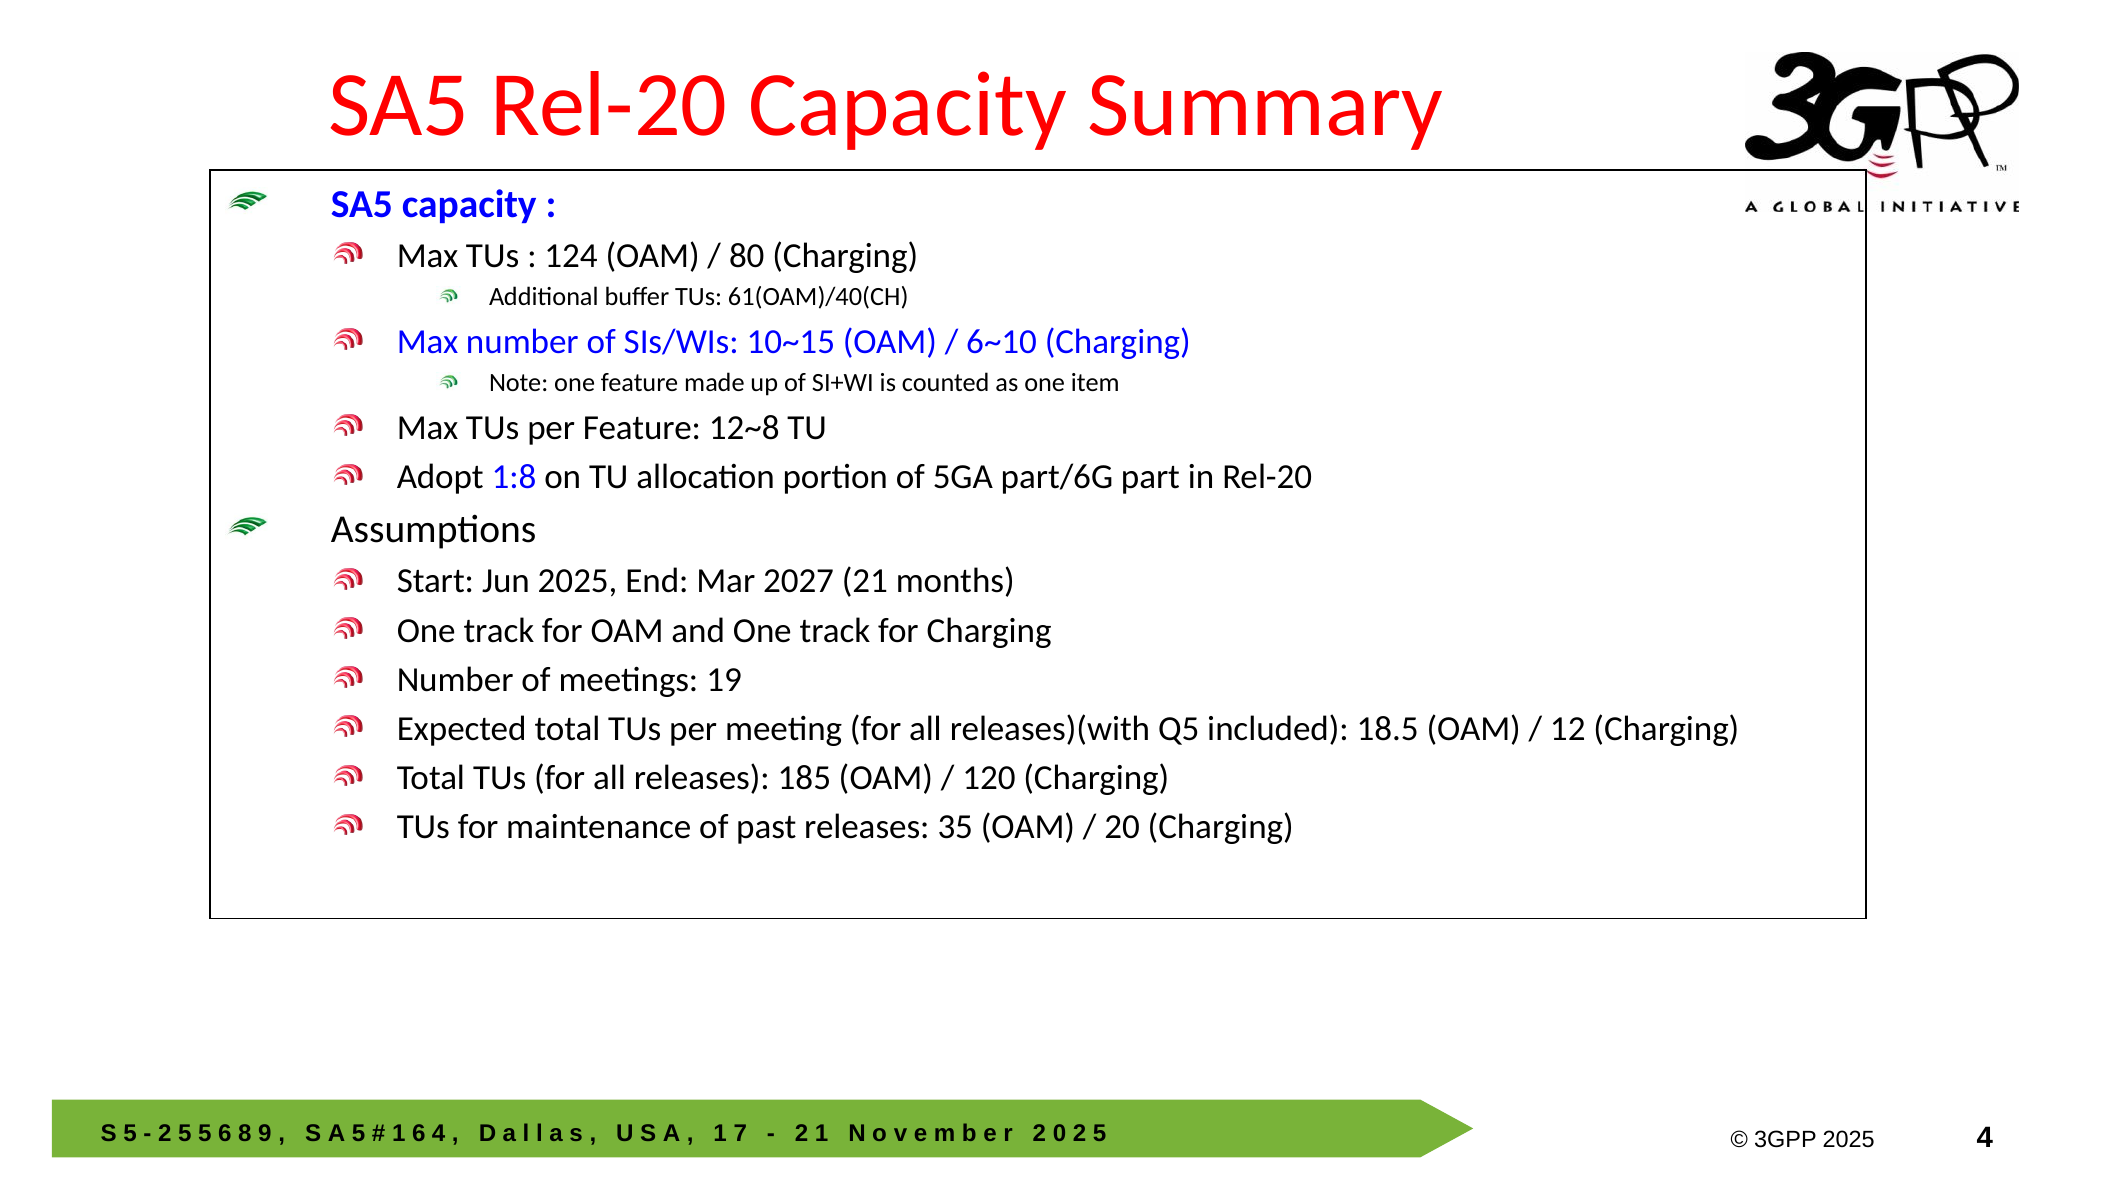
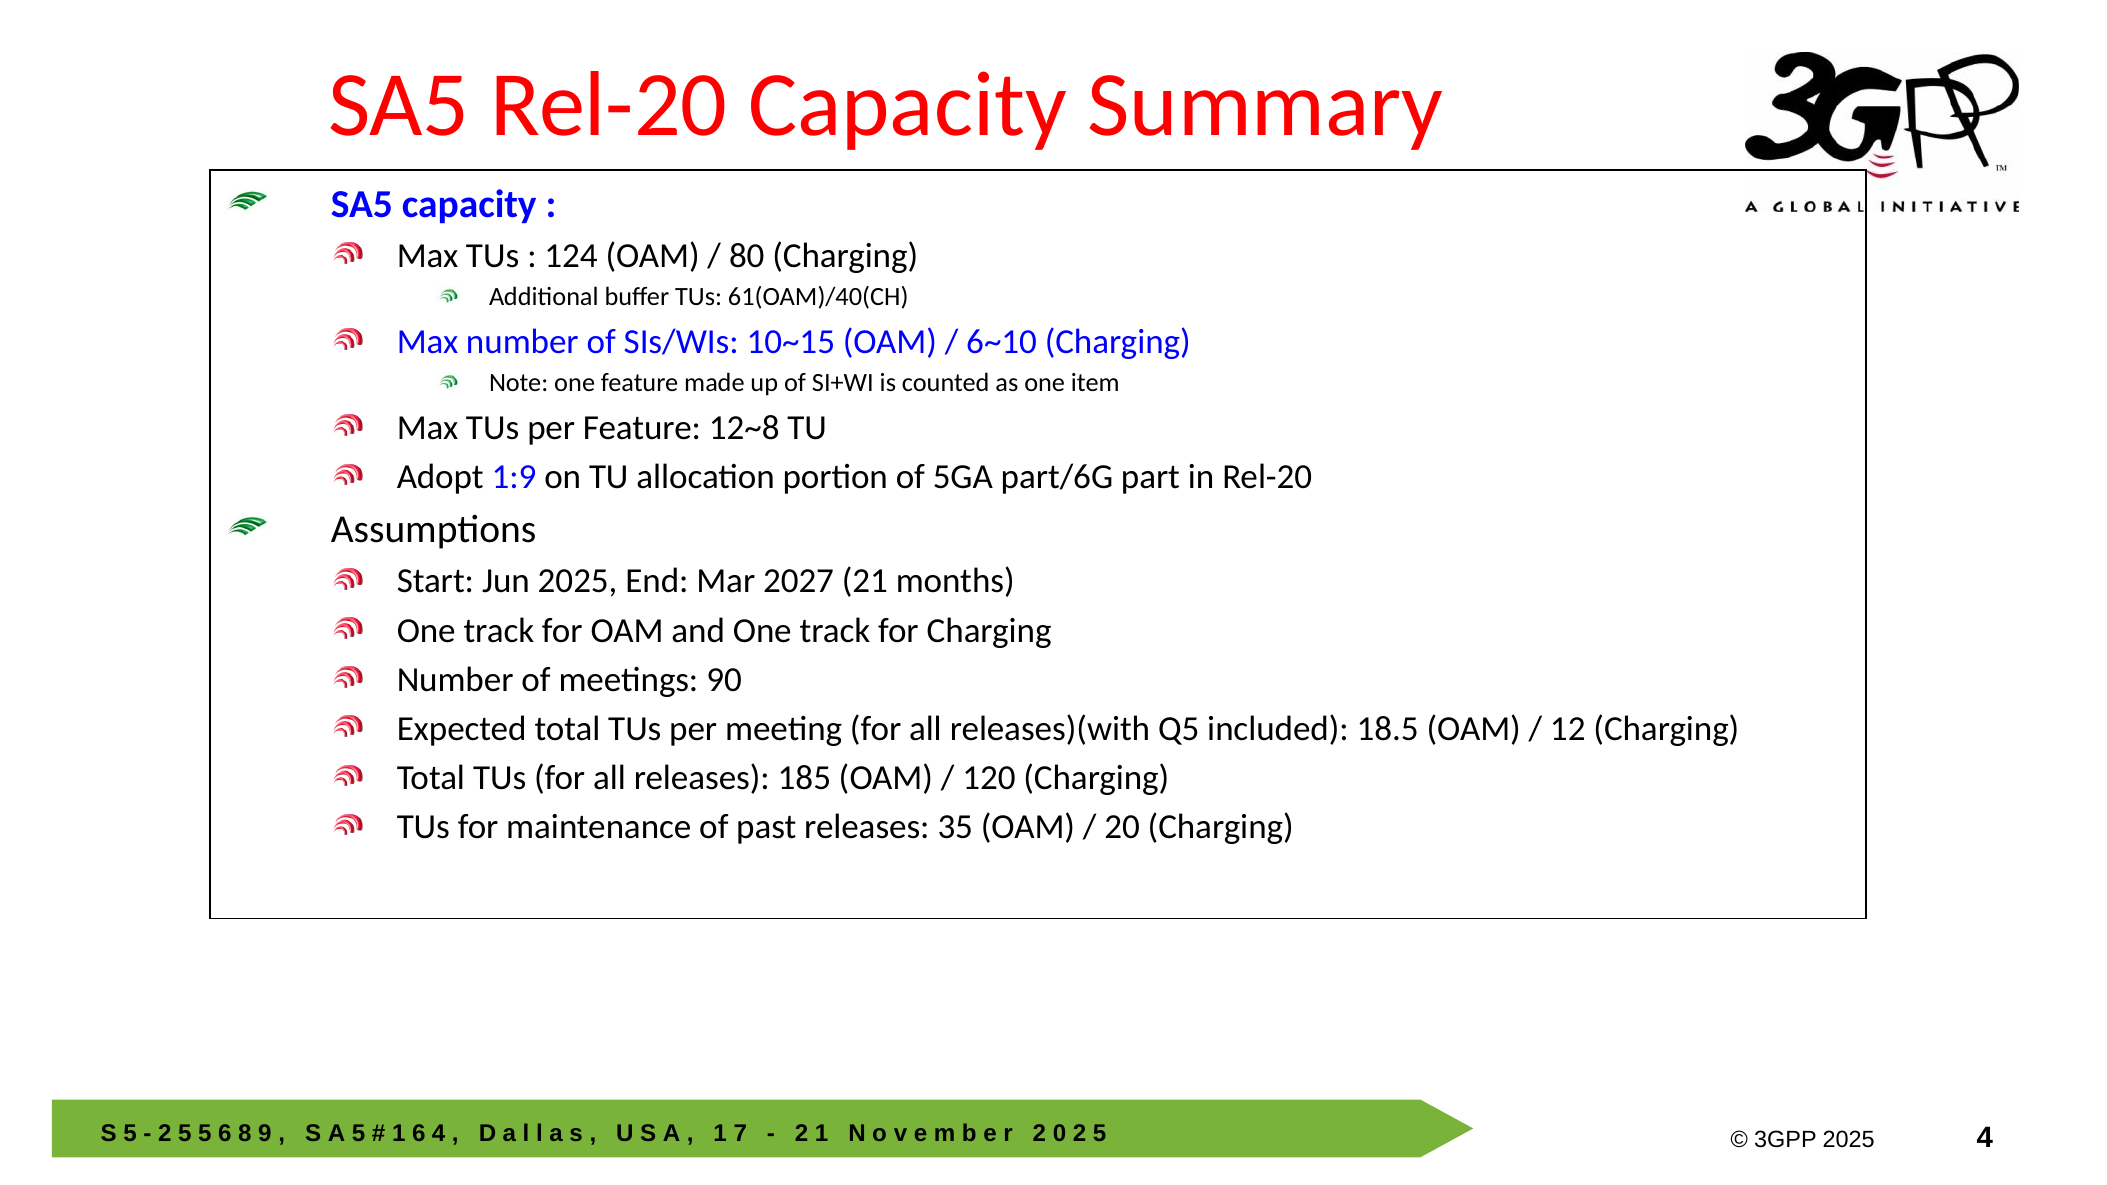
1:8: 1:8 -> 1:9 (514, 477)
19: 19 -> 90 (724, 680)
